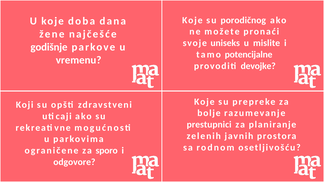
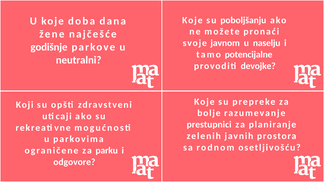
porodičnog: porodičnog -> poboljšanju (243, 20)
uniseks: uniseks -> javnom (225, 43)
mislite: mislite -> naselju (267, 43)
vremenu: vremenu -> neutralni (79, 60)
sporo: sporo -> parku (107, 151)
